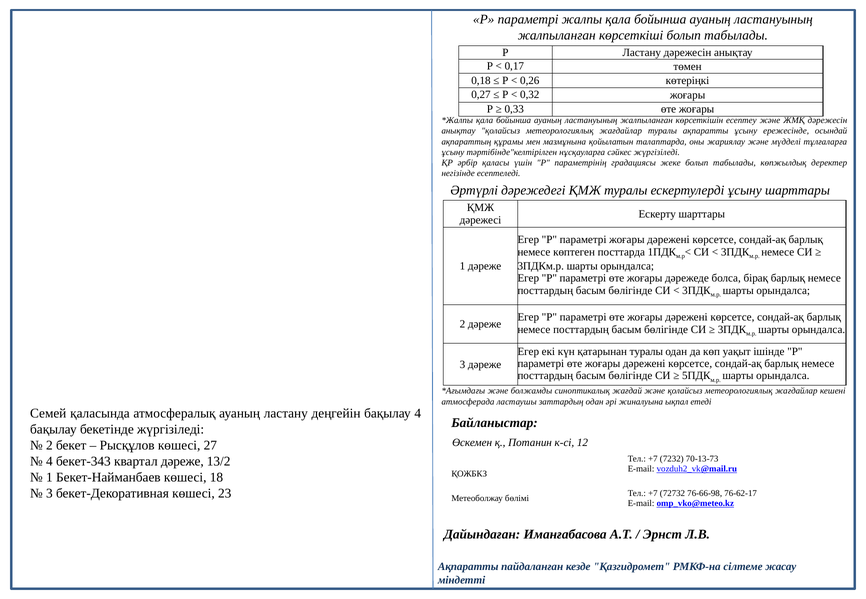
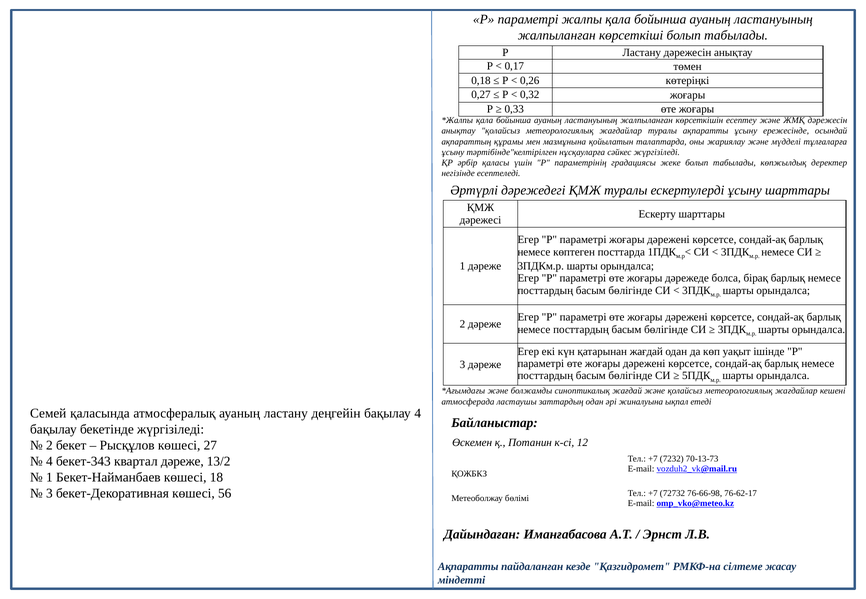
қатарынан туралы: туралы -> жағдай (646, 352)
23: 23 -> 56 (225, 494)
